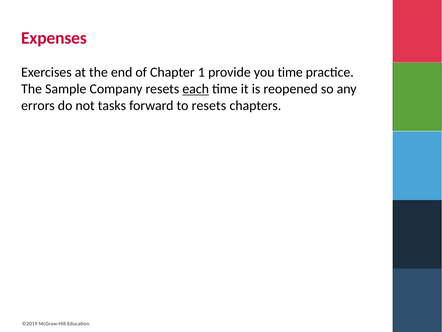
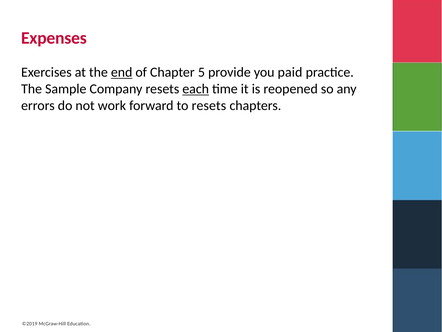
end underline: none -> present (122, 72)
1: 1 -> 5 (201, 72)
you time: time -> paid (290, 72)
tasks: tasks -> work (112, 105)
